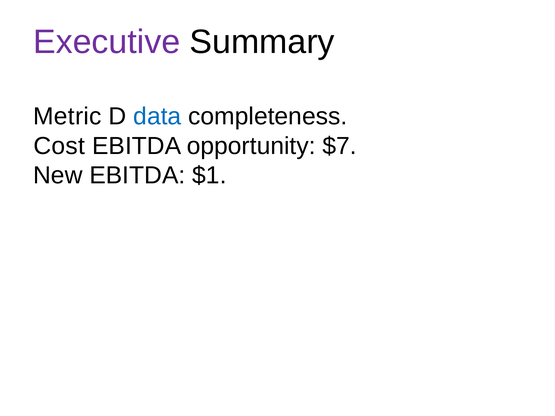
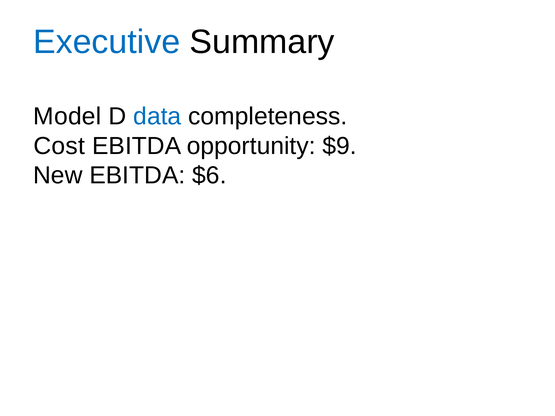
Executive colour: purple -> blue (107, 42)
Metric: Metric -> Model (67, 116)
$7: $7 -> $9 (340, 146)
$1: $1 -> $6 (209, 176)
